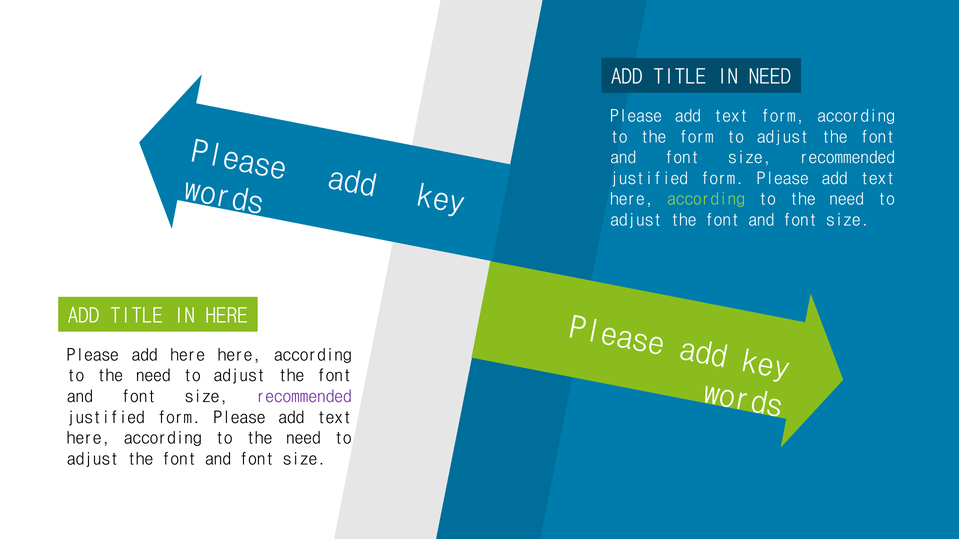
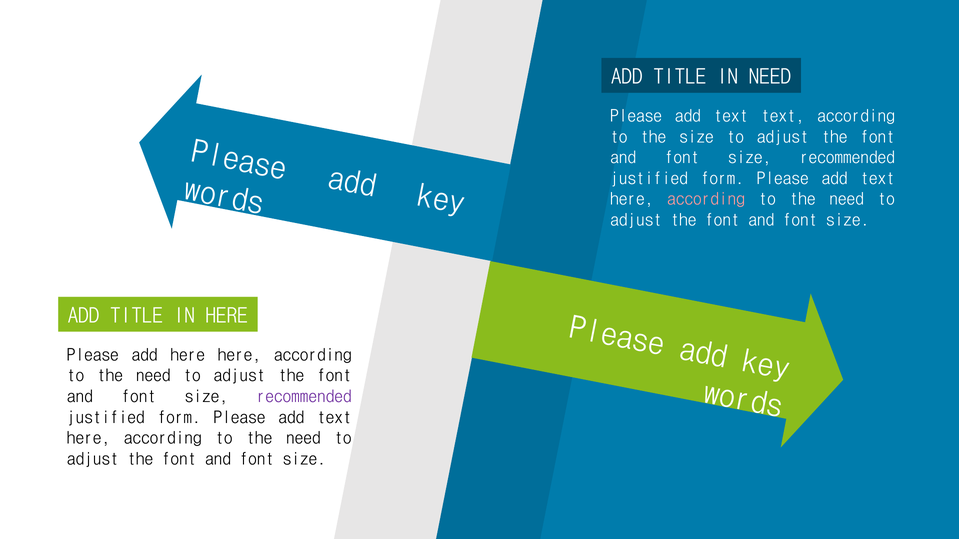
text form: form -> text (783, 116)
the form: form -> size (696, 137)
according colour: light green -> pink (706, 199)
